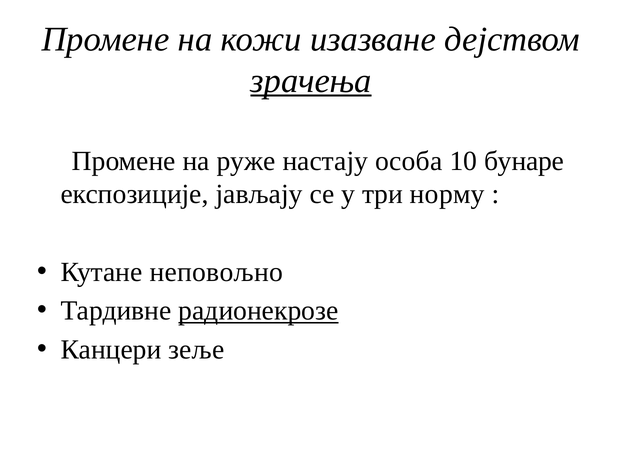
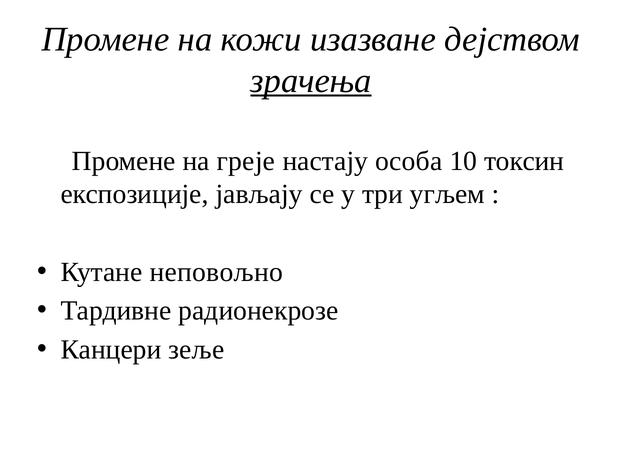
руже: руже -> греје (246, 161)
бунаре: бунаре -> токсин (524, 161)
норму: норму -> угљем (447, 194)
радионекрозе underline: present -> none (258, 310)
